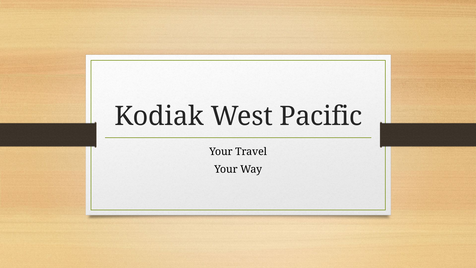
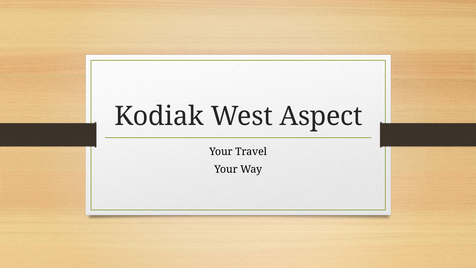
Pacific: Pacific -> Aspect (321, 116)
